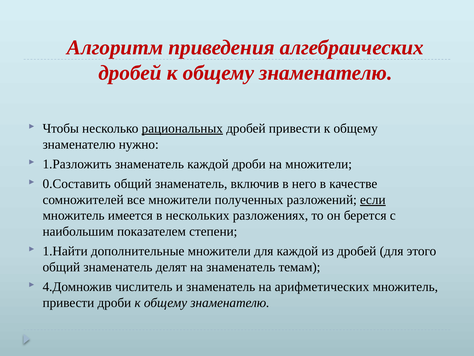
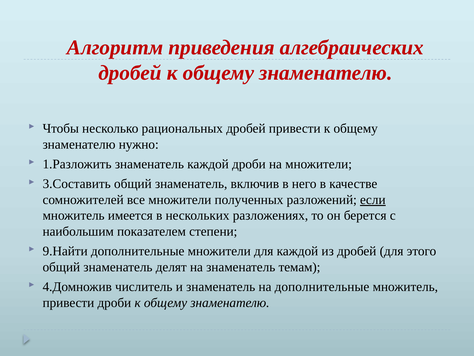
рациональных underline: present -> none (182, 128)
0.Составить: 0.Составить -> 3.Составить (77, 184)
1.Найти: 1.Найти -> 9.Найти (65, 251)
на арифметических: арифметических -> дополнительные (322, 286)
